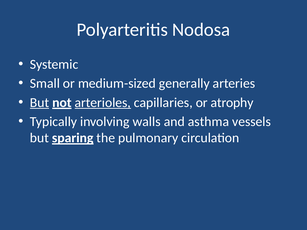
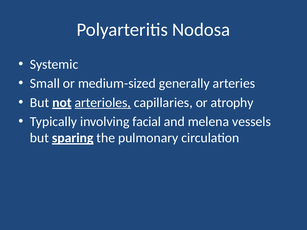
But underline: present -> none (40, 103)
walls: walls -> facial (147, 122)
asthma: asthma -> melena (208, 122)
